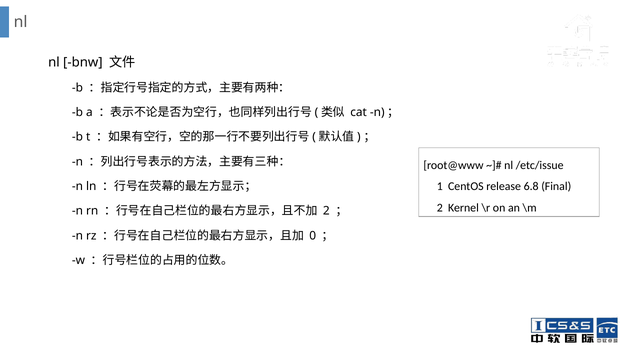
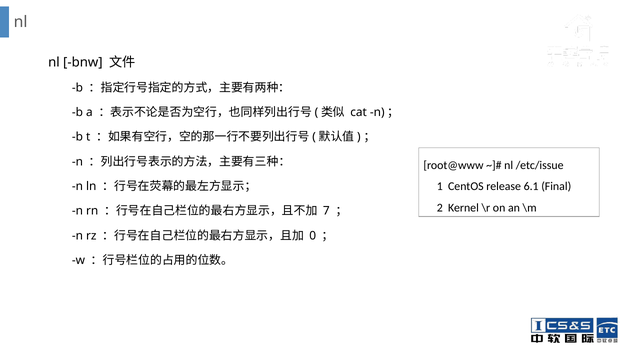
6.8: 6.8 -> 6.1 (531, 186)
2: 2 -> 7 (326, 211)
